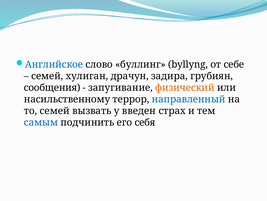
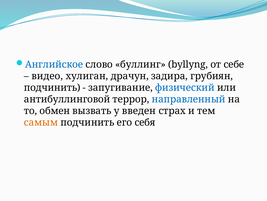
семей: семей -> видео (47, 76)
сообщения: сообщения -> подчинить (52, 87)
физический colour: orange -> blue (185, 87)
насильственному: насильственному -> антибуллинговой (67, 99)
то семей: семей -> обмен (55, 111)
самым colour: blue -> orange (41, 122)
